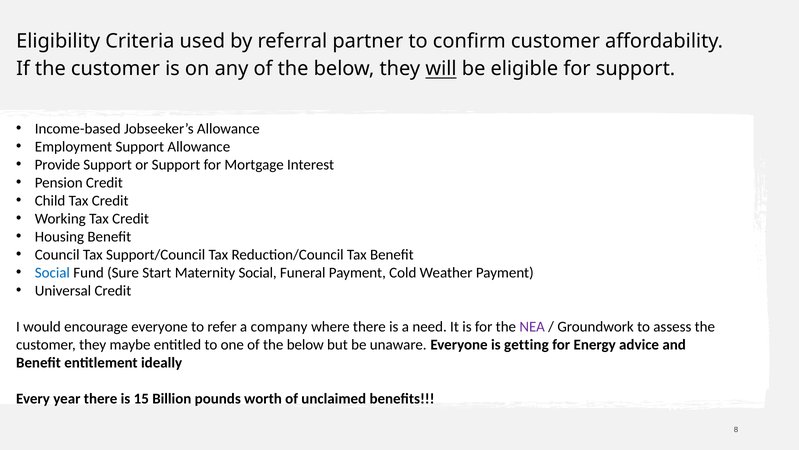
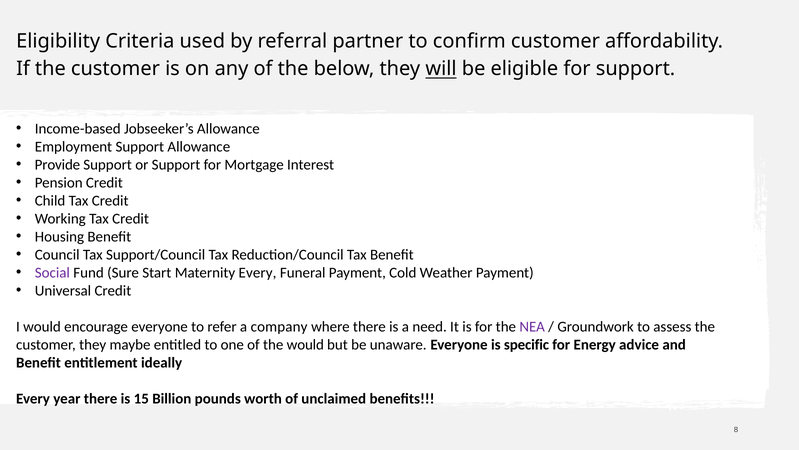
Social colour: blue -> purple (52, 272)
Maternity Social: Social -> Every (258, 272)
one of the below: below -> would (305, 344)
getting: getting -> specific (527, 344)
